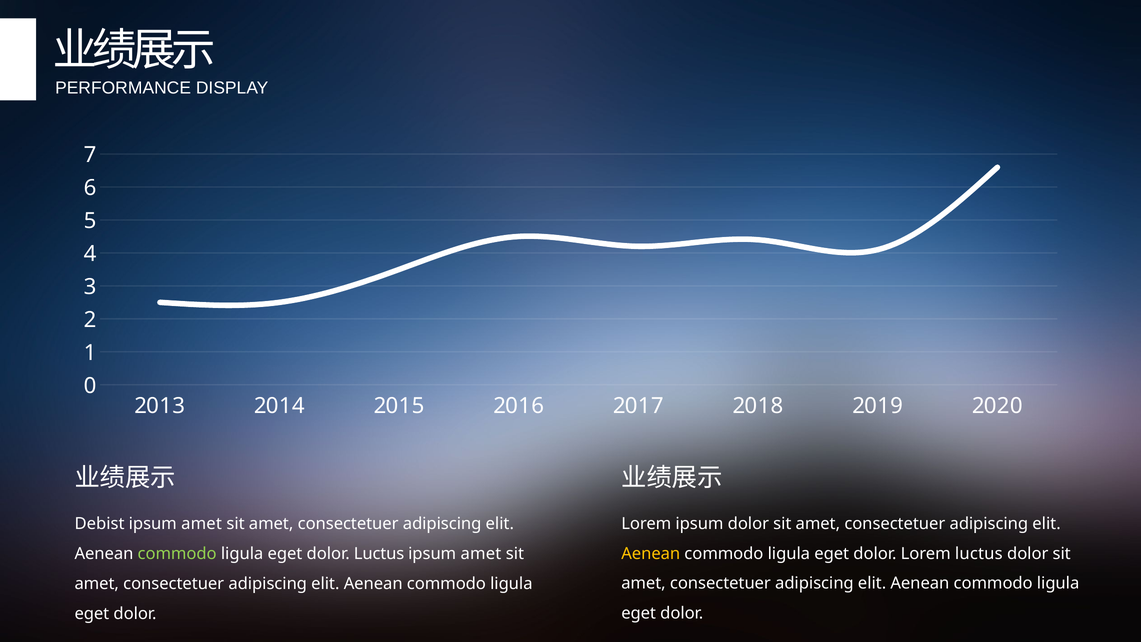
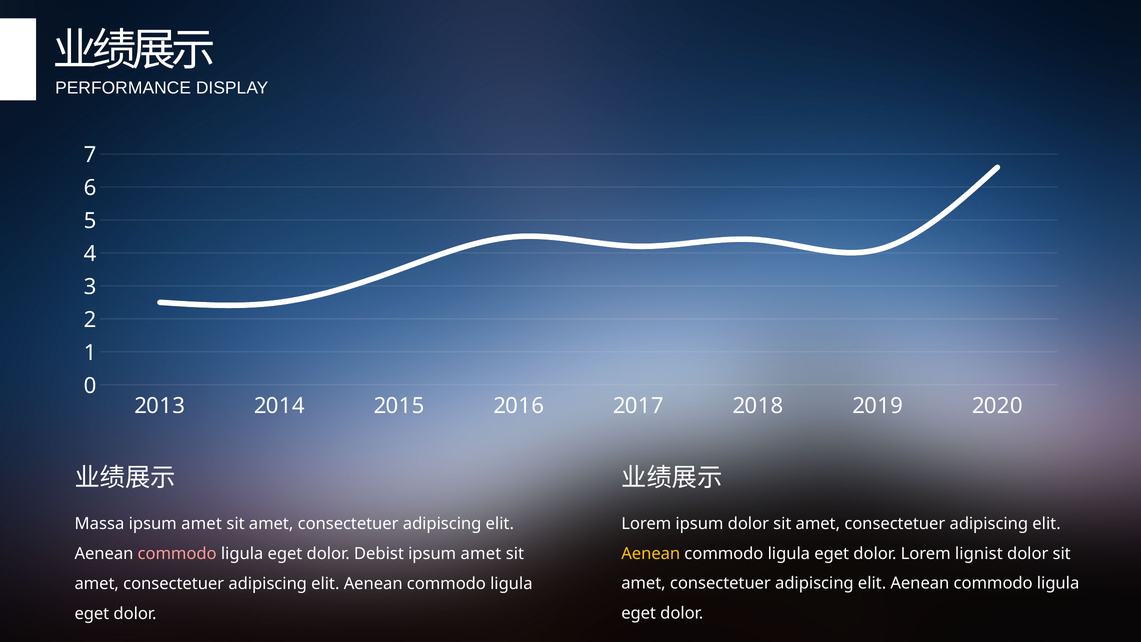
Debist: Debist -> Massa (100, 524)
Lorem luctus: luctus -> lignist (979, 553)
commodo colour: light green -> pink (177, 554)
dolor Luctus: Luctus -> Debist (379, 554)
